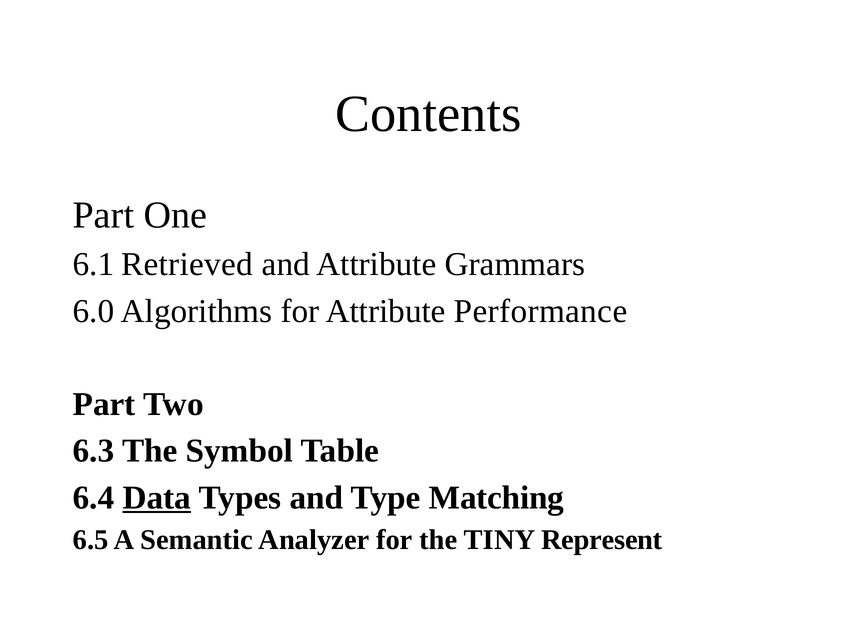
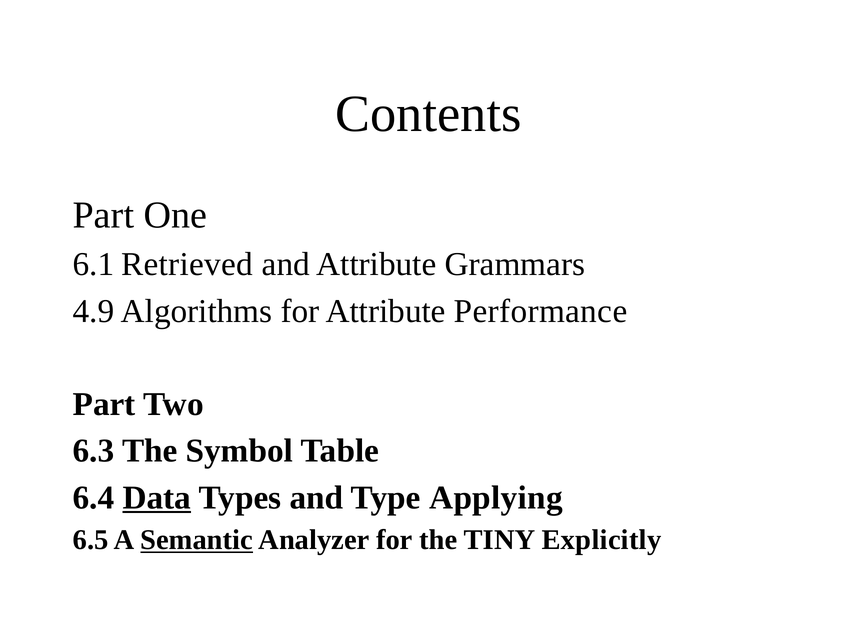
6.0: 6.0 -> 4.9 (94, 311)
Matching: Matching -> Applying (496, 498)
Semantic underline: none -> present (197, 541)
Represent: Represent -> Explicitly (602, 541)
